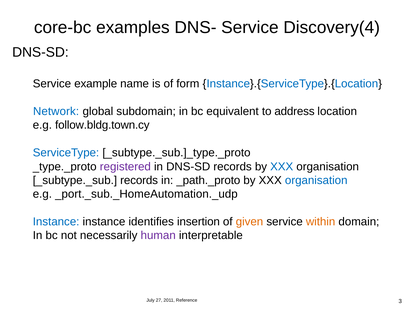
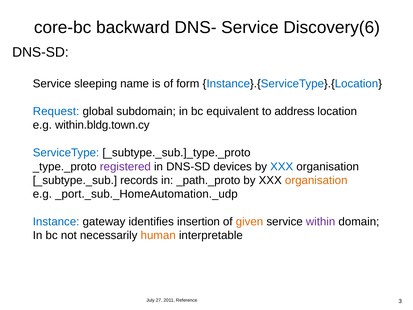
examples: examples -> backward (133, 27)
Discovery(4: Discovery(4 -> Discovery(6 (332, 27)
example: example -> sleeping (96, 84)
Network: Network -> Request (56, 111)
follow.bldg.town.cy: follow.bldg.town.cy -> within.bldg.town.cy (102, 125)
DNS-SD records: records -> devices (233, 166)
organisation colour: blue -> orange (316, 180)
Instance instance: instance -> gateway (104, 222)
within colour: orange -> purple (321, 222)
human colour: purple -> orange (158, 235)
